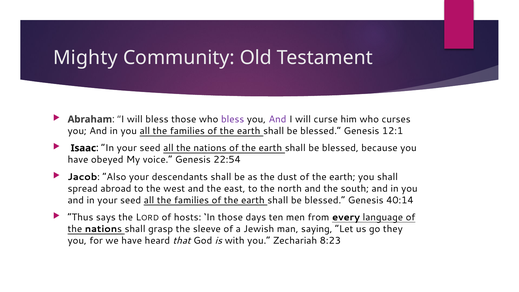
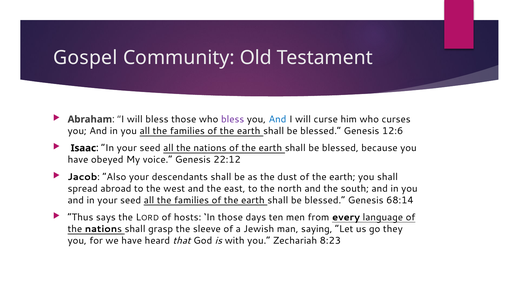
Mighty: Mighty -> Gospel (85, 58)
And colour: purple -> blue (277, 119)
12:1: 12:1 -> 12:6 (393, 131)
22:54: 22:54 -> 22:12 (227, 160)
40:14: 40:14 -> 68:14 (400, 200)
